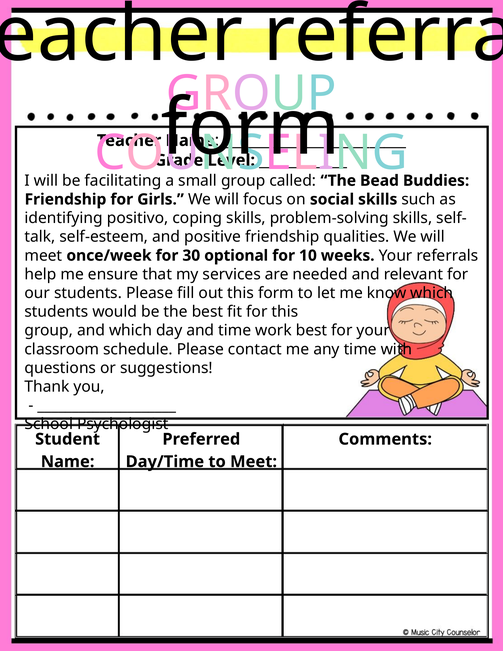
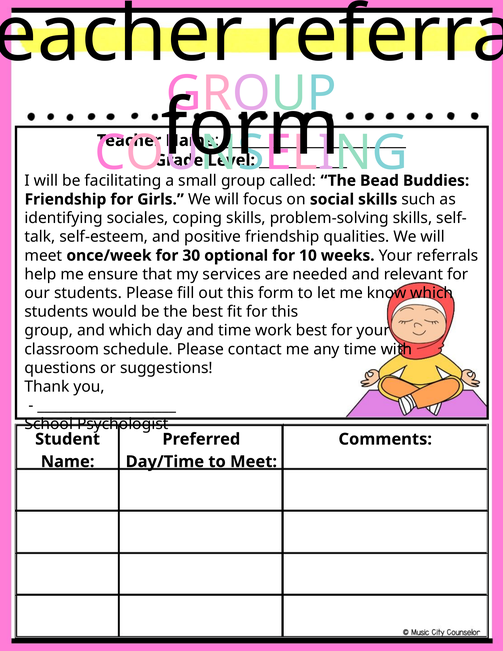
positivo: positivo -> sociales (138, 218)
